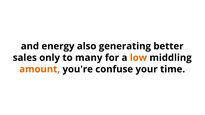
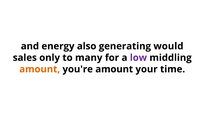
better: better -> would (168, 46)
low colour: orange -> purple (138, 58)
you're confuse: confuse -> amount (114, 69)
